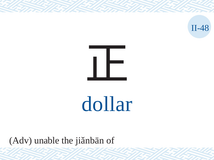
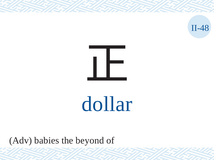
unable: unable -> babies (47, 141)
jiǎnbān: jiǎnbān -> beyond (90, 141)
